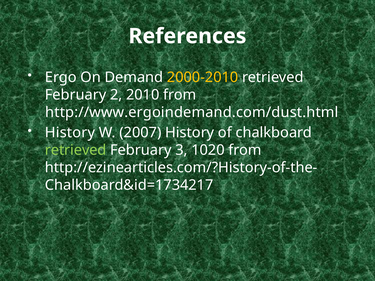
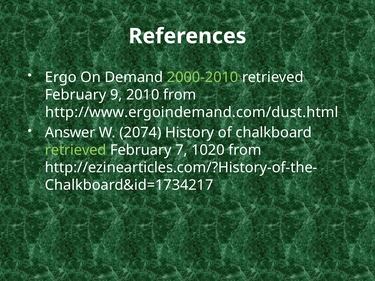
2000-2010 colour: yellow -> light green (203, 77)
2: 2 -> 9 (116, 95)
History: History -> Answer (70, 133)
2007: 2007 -> 2074 (140, 133)
3: 3 -> 7 (181, 150)
